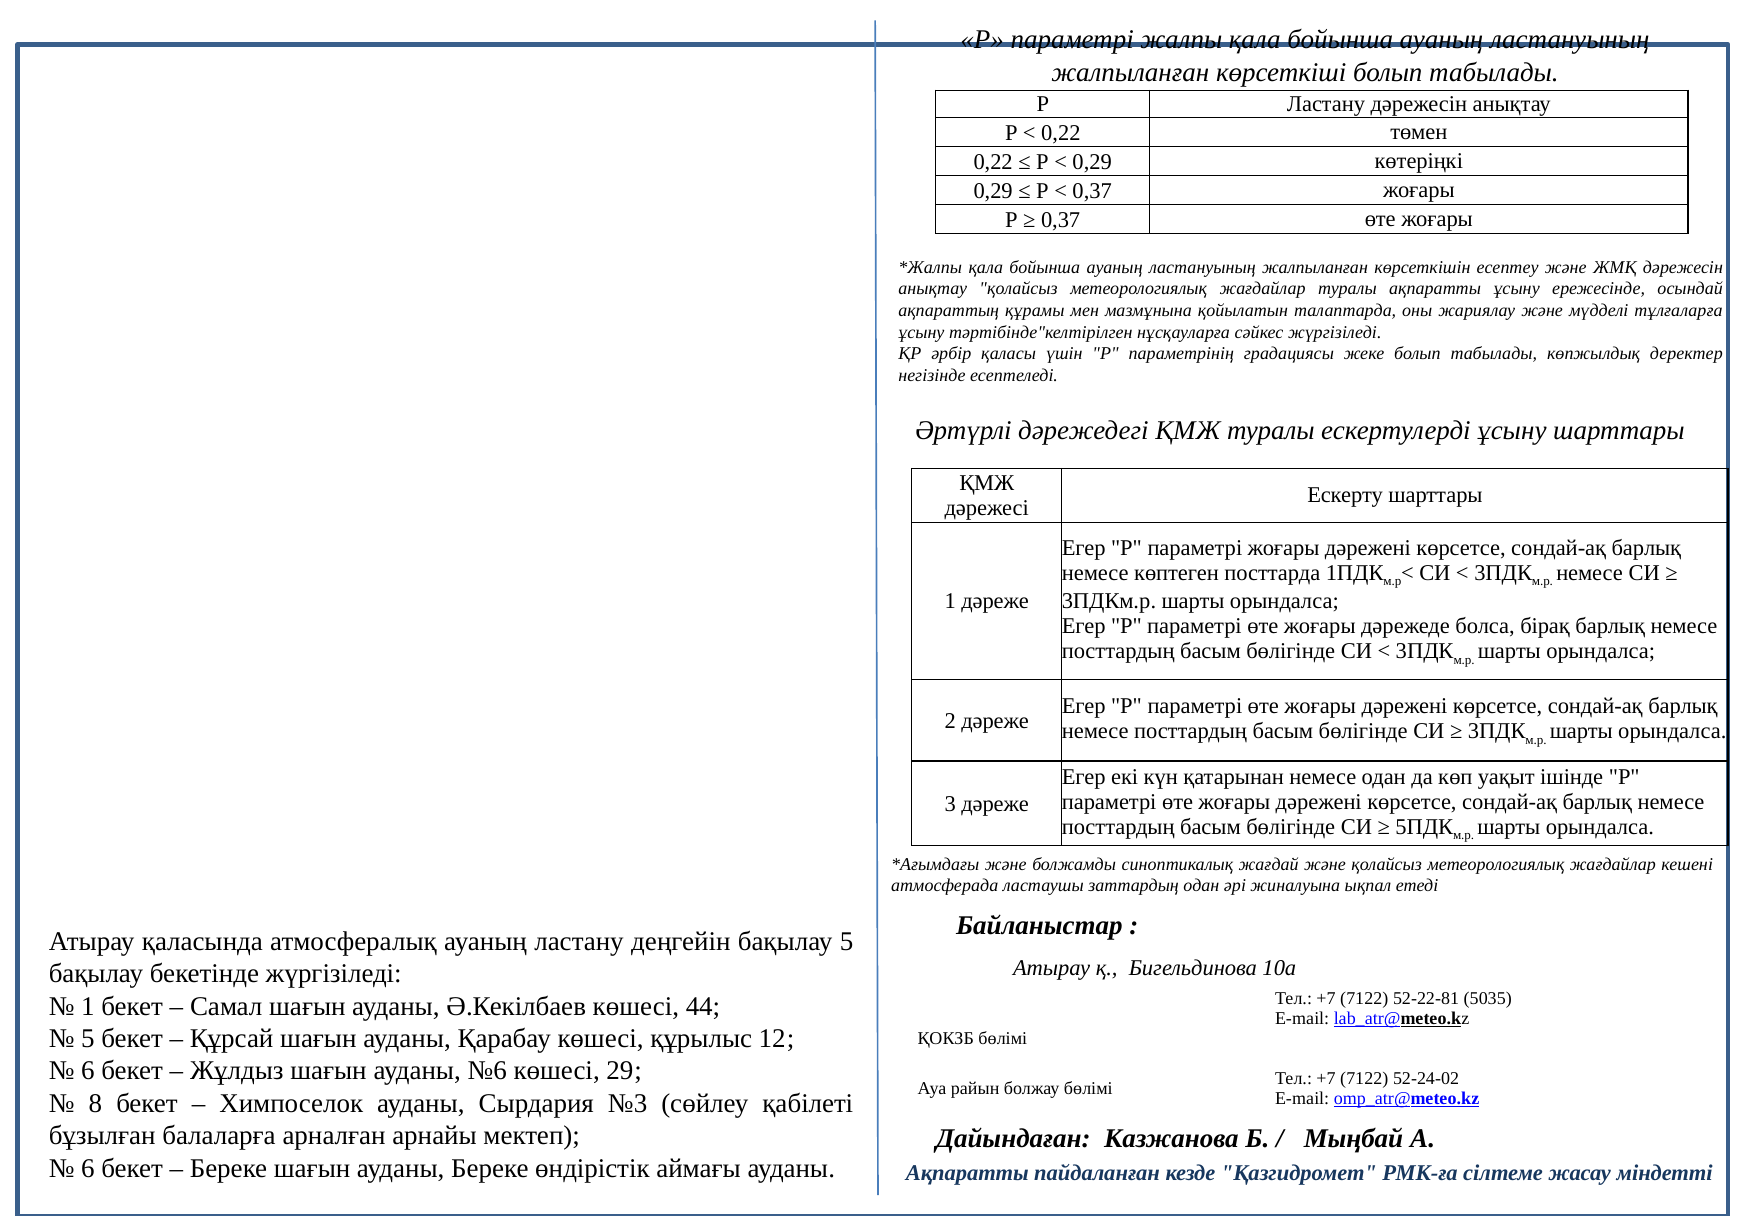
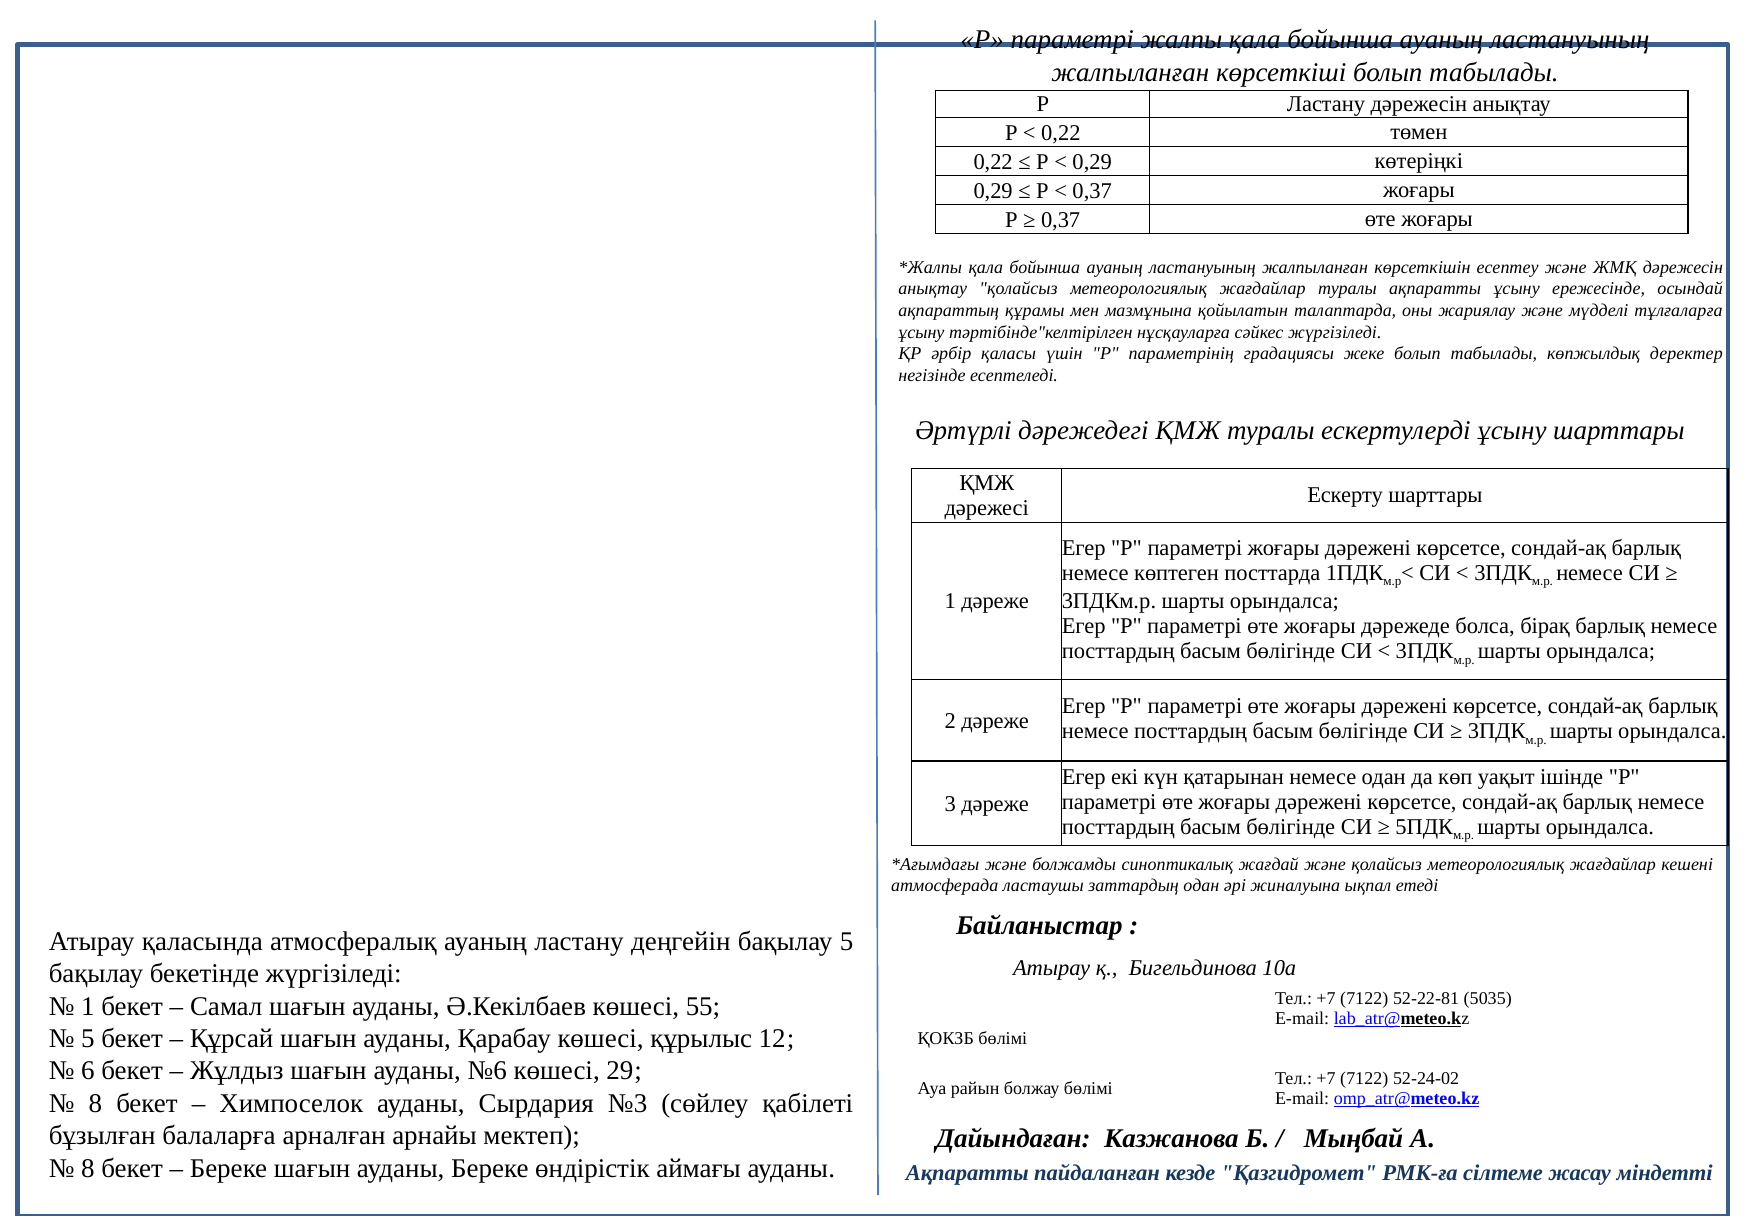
44: 44 -> 55 (703, 1006)
6: 6 -> 8 (88, 1168)
